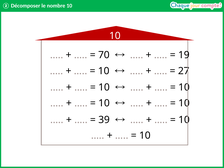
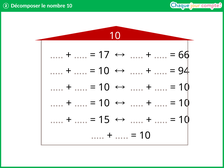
70: 70 -> 17 (104, 55)
19: 19 -> 66 (184, 55)
27: 27 -> 94 (184, 71)
39: 39 -> 15 (104, 120)
